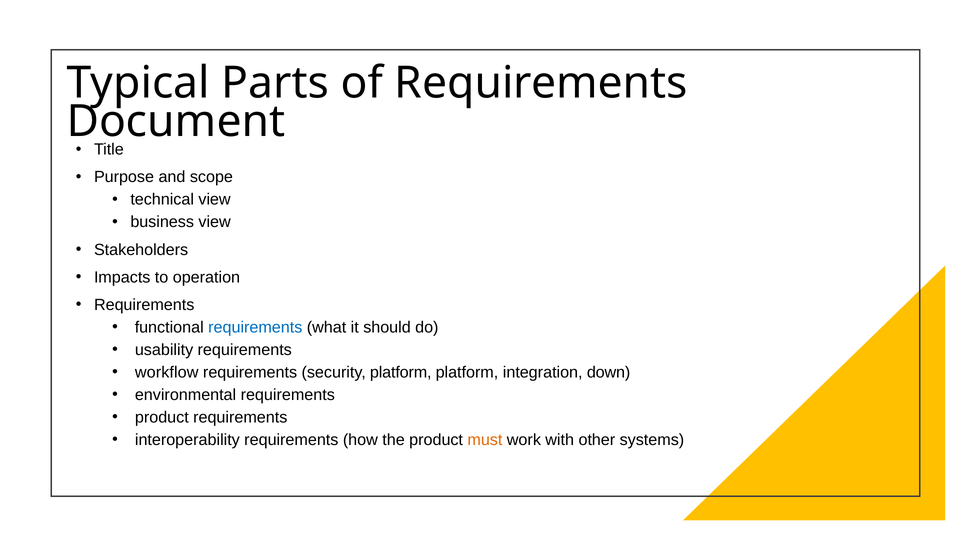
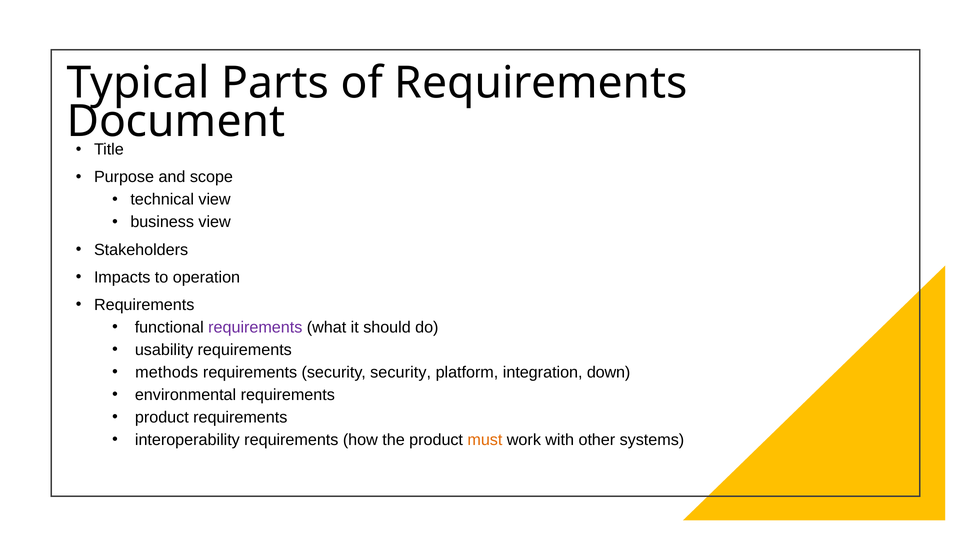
requirements colour: blue -> purple (255, 327)
workflow: workflow -> methods (167, 372)
security platform: platform -> security (401, 372)
